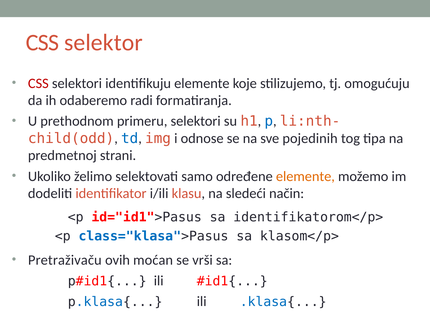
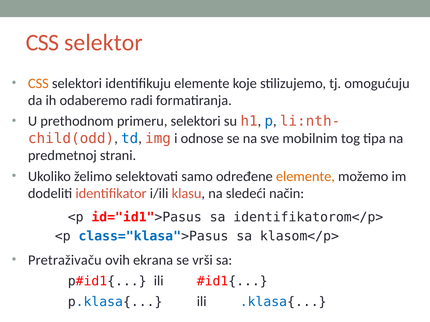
CSS colour: red -> orange (38, 83)
pojedinih: pojedinih -> mobilnim (310, 139)
moćan: moćan -> ekrana (153, 260)
